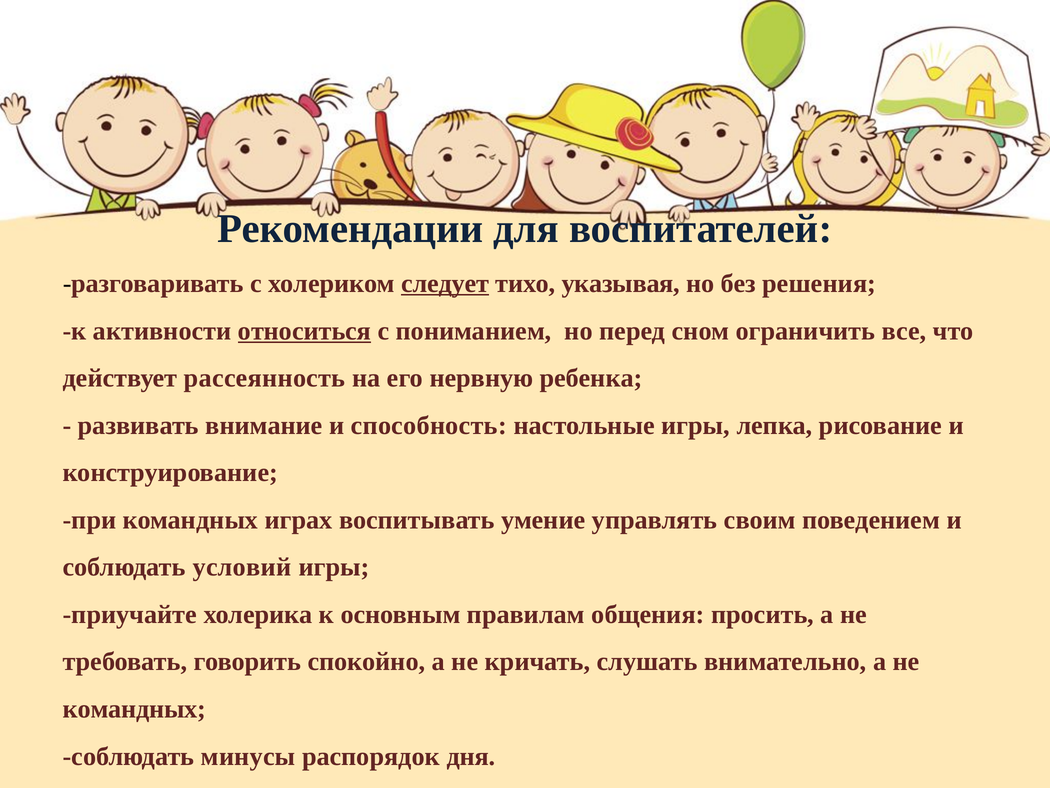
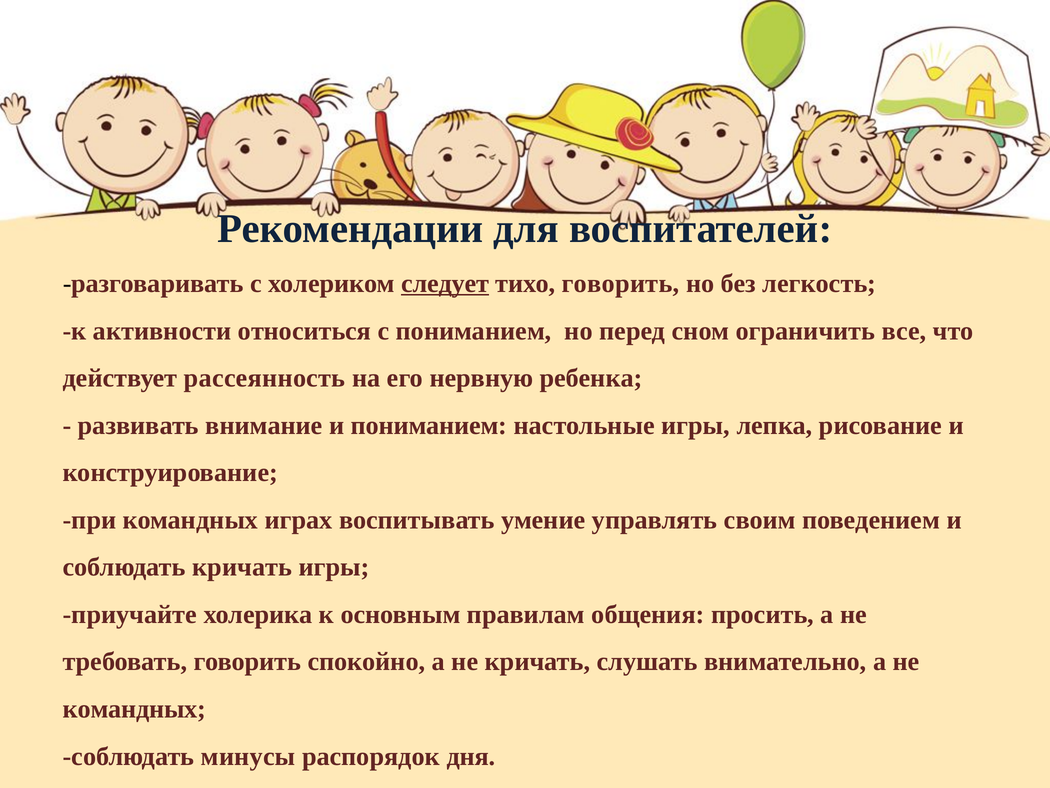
тихо указывая: указывая -> говорить (620, 283)
решения: решения -> легкость (819, 283)
относиться underline: present -> none (305, 331)
и способность: способность -> пониманием (429, 425)
соблюдать условий: условий -> кричать (242, 567)
